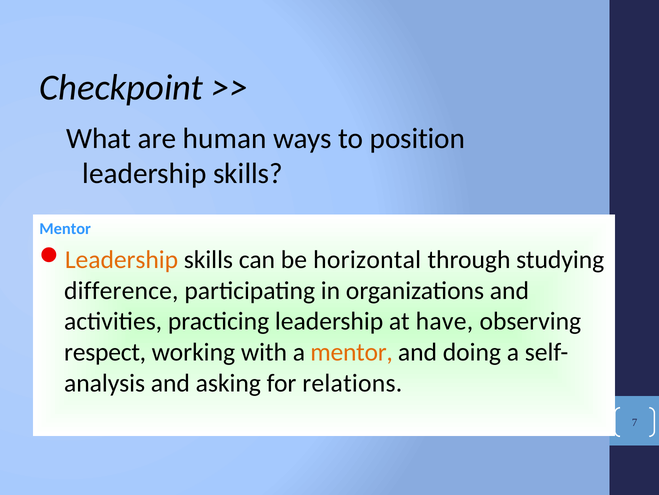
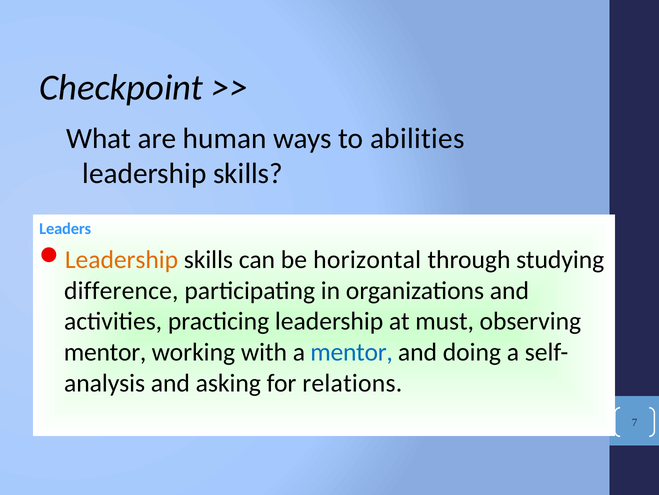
position: position -> abilities (417, 138)
Mentor: Mentor -> Leaders (65, 228)
have: have -> must (445, 321)
respect: respect -> mentor (105, 352)
mentor colour: orange -> blue (352, 352)
